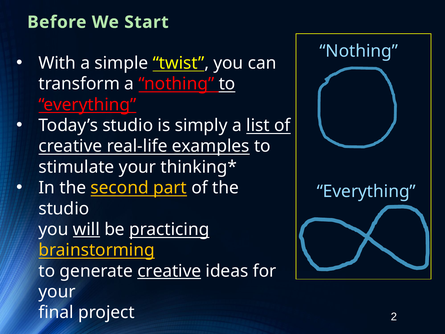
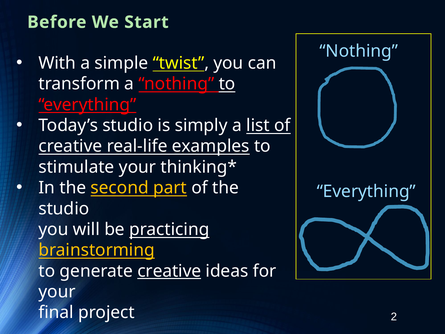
will underline: present -> none (86, 229)
